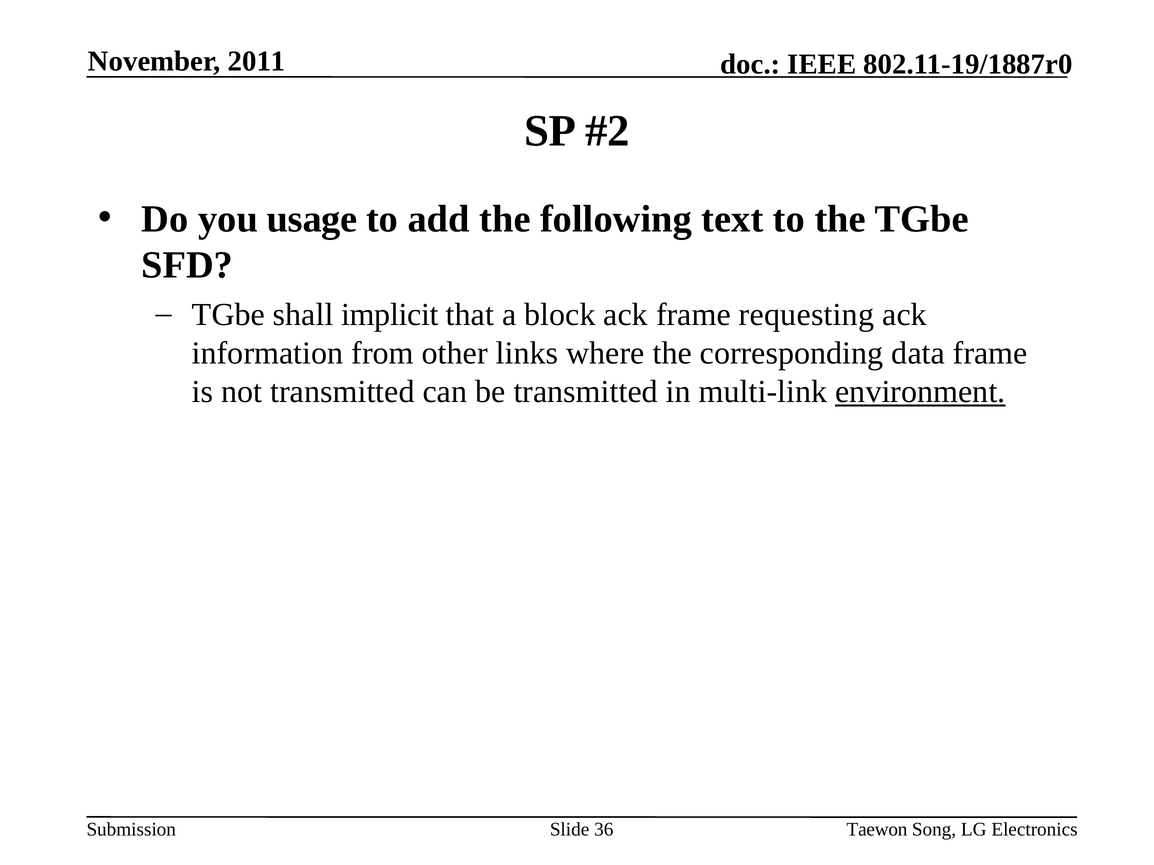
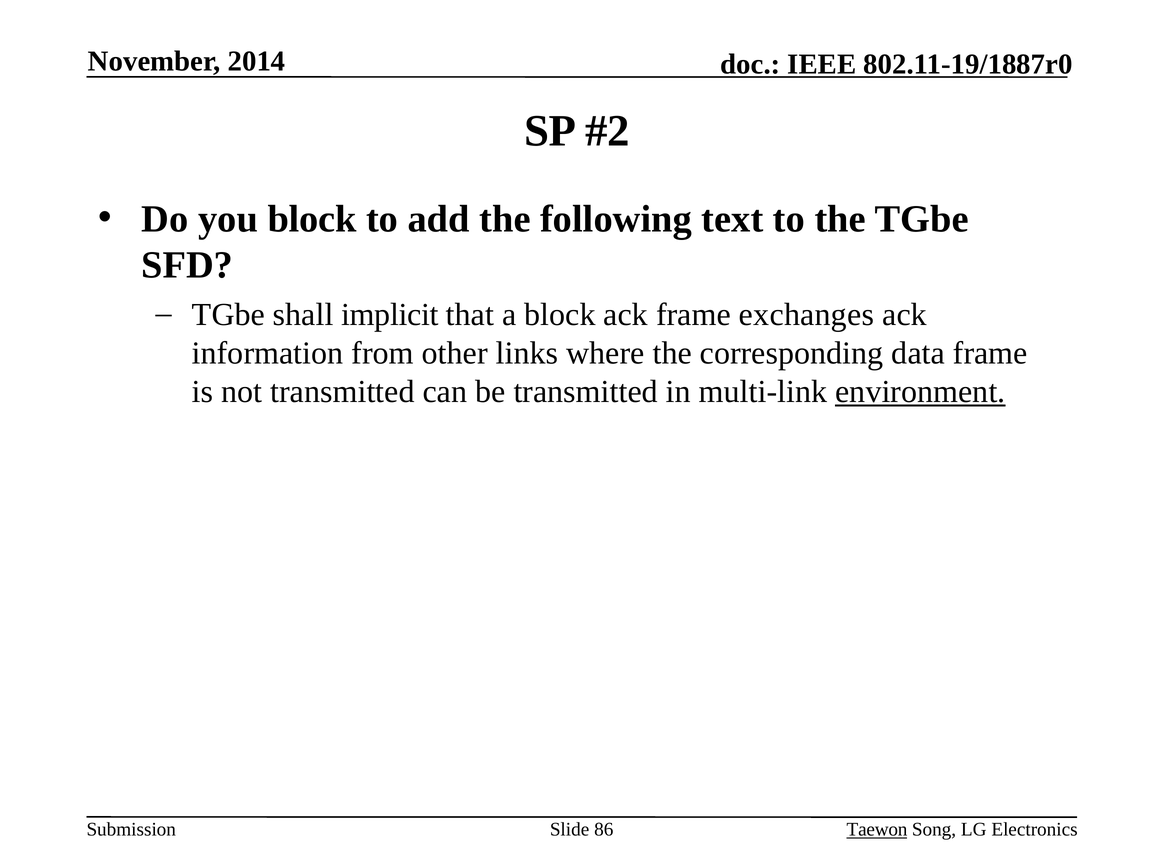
2011: 2011 -> 2014 (257, 61)
you usage: usage -> block (312, 219)
requesting: requesting -> exchanges (806, 315)
36: 36 -> 86 (604, 830)
Taewon underline: none -> present (877, 830)
